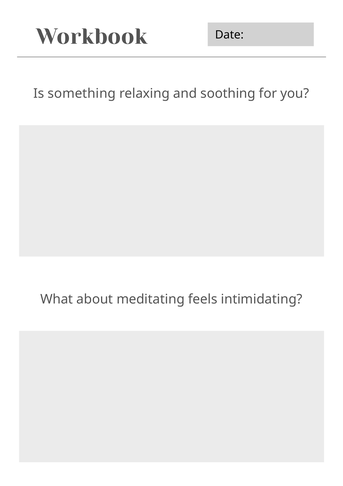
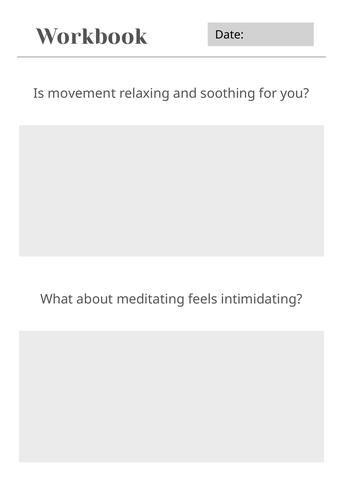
something: something -> movement (82, 93)
